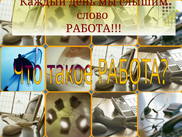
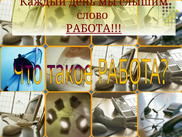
РАБОТА underline: none -> present (94, 28)
